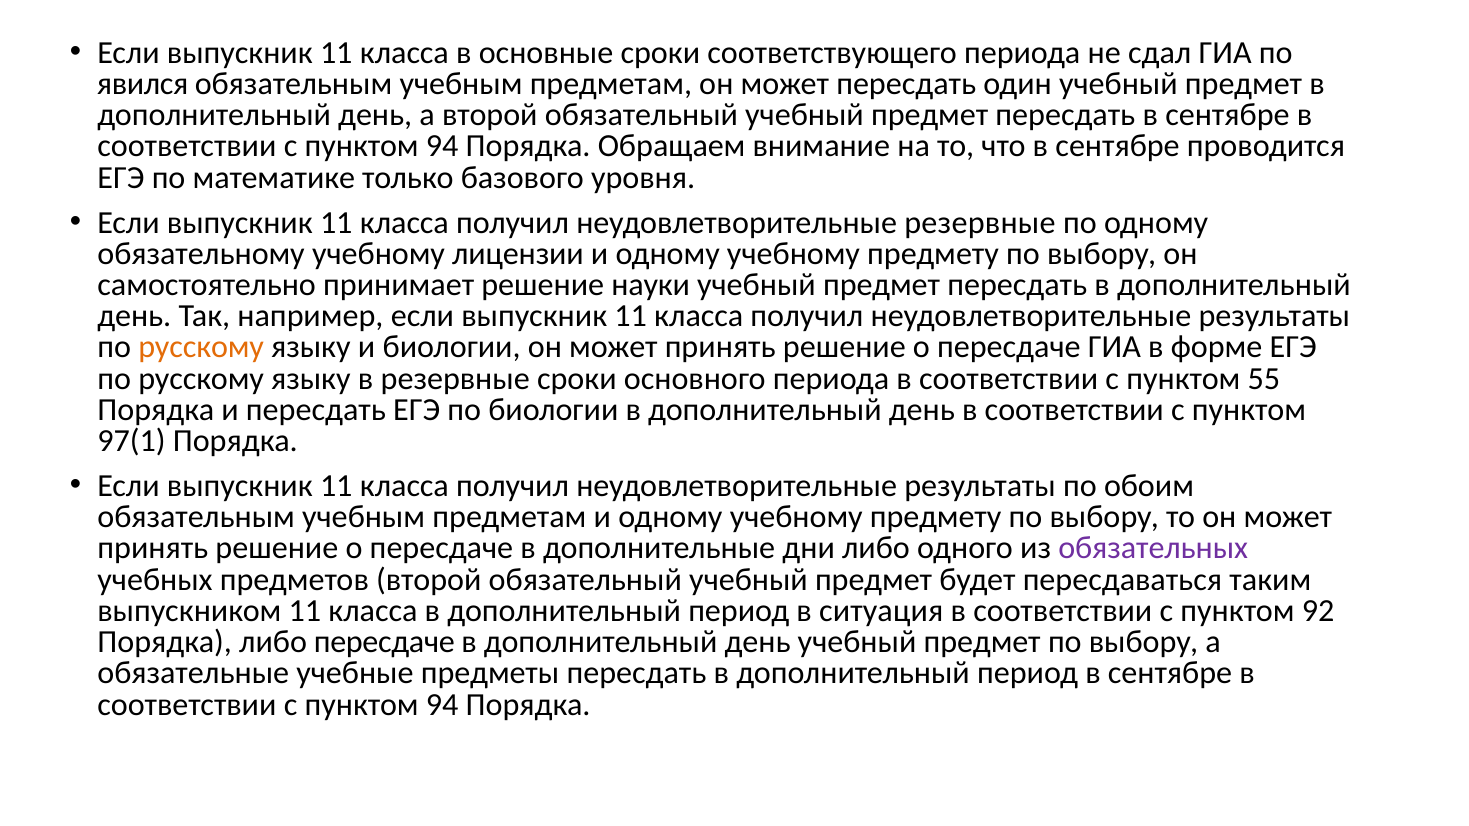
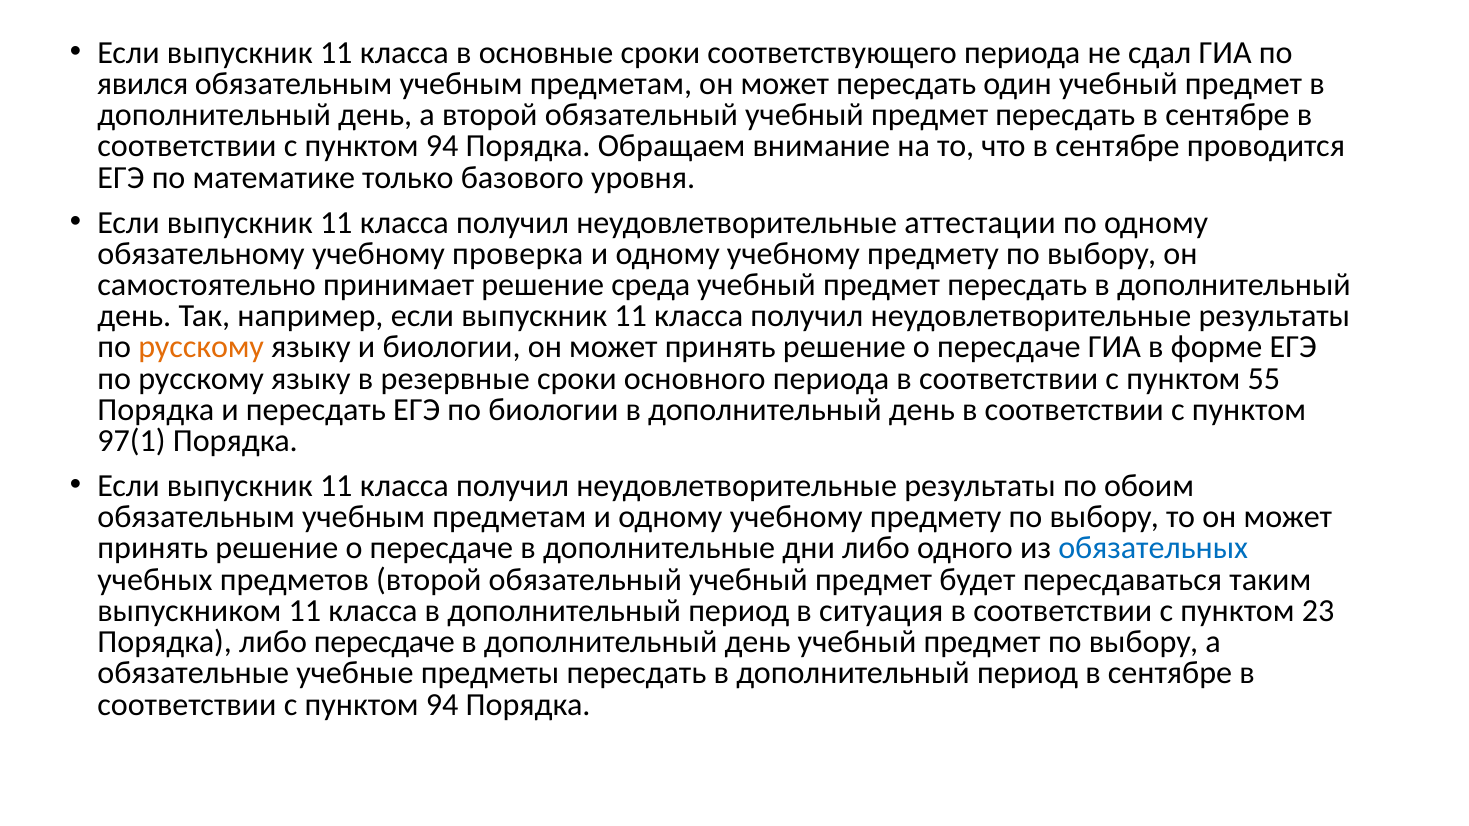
неудовлетворительные резервные: резервные -> аттестации (980, 222)
лицензии: лицензии -> проверка (518, 254)
науки: науки -> среда (651, 285)
обязательных colour: purple -> blue (1153, 549)
92: 92 -> 23 (1318, 611)
